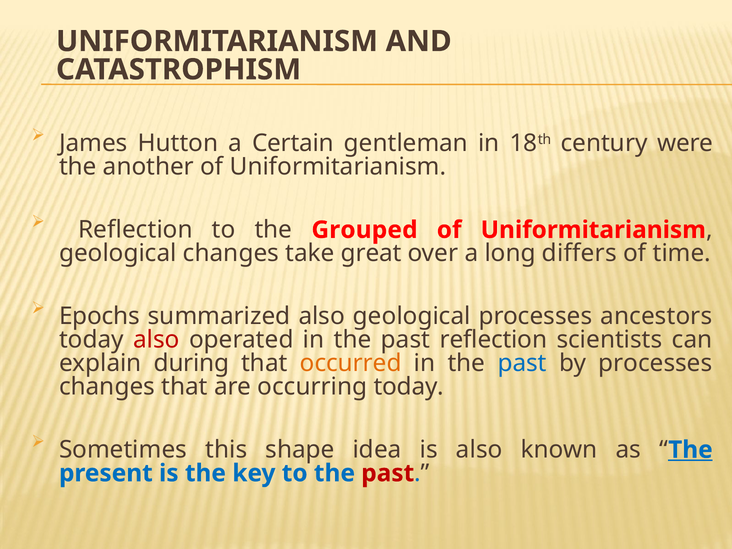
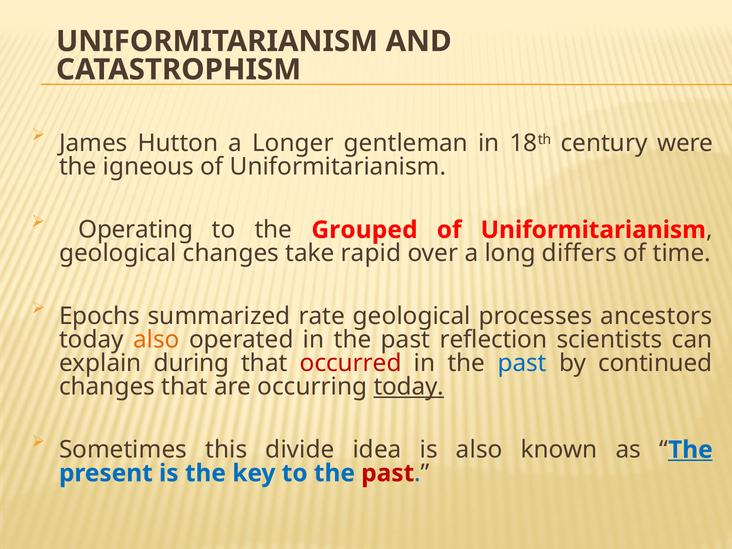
Certain: Certain -> Longer (293, 143)
another: another -> igneous (148, 167)
Reflection: Reflection -> Operating (136, 230)
great: great -> rapid (371, 253)
summarized also: also -> rate (322, 316)
also colour: red -> orange (156, 340)
occurred colour: orange -> red (351, 363)
by processes: processes -> continued (655, 363)
today underline: none -> present (409, 387)
shape: shape -> divide (300, 450)
